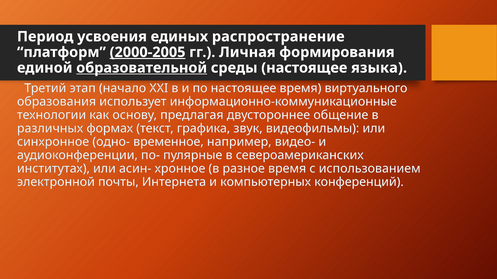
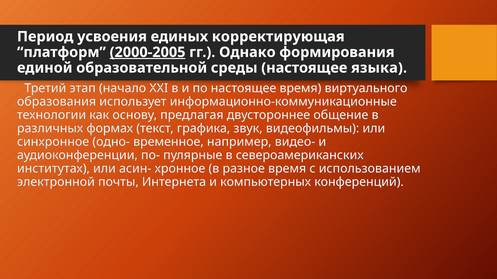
распространение: распространение -> корректирующая (278, 37)
Личная: Личная -> Однако (247, 52)
образовательной underline: present -> none (142, 68)
